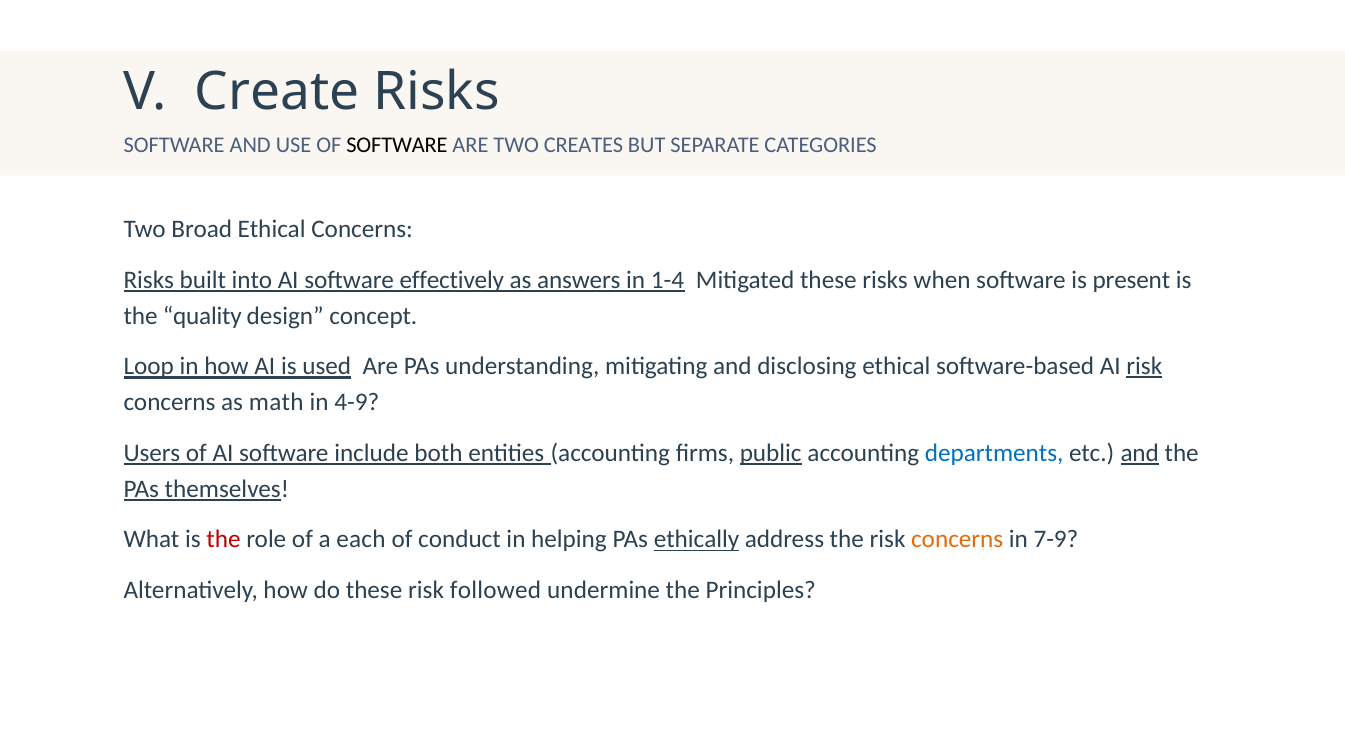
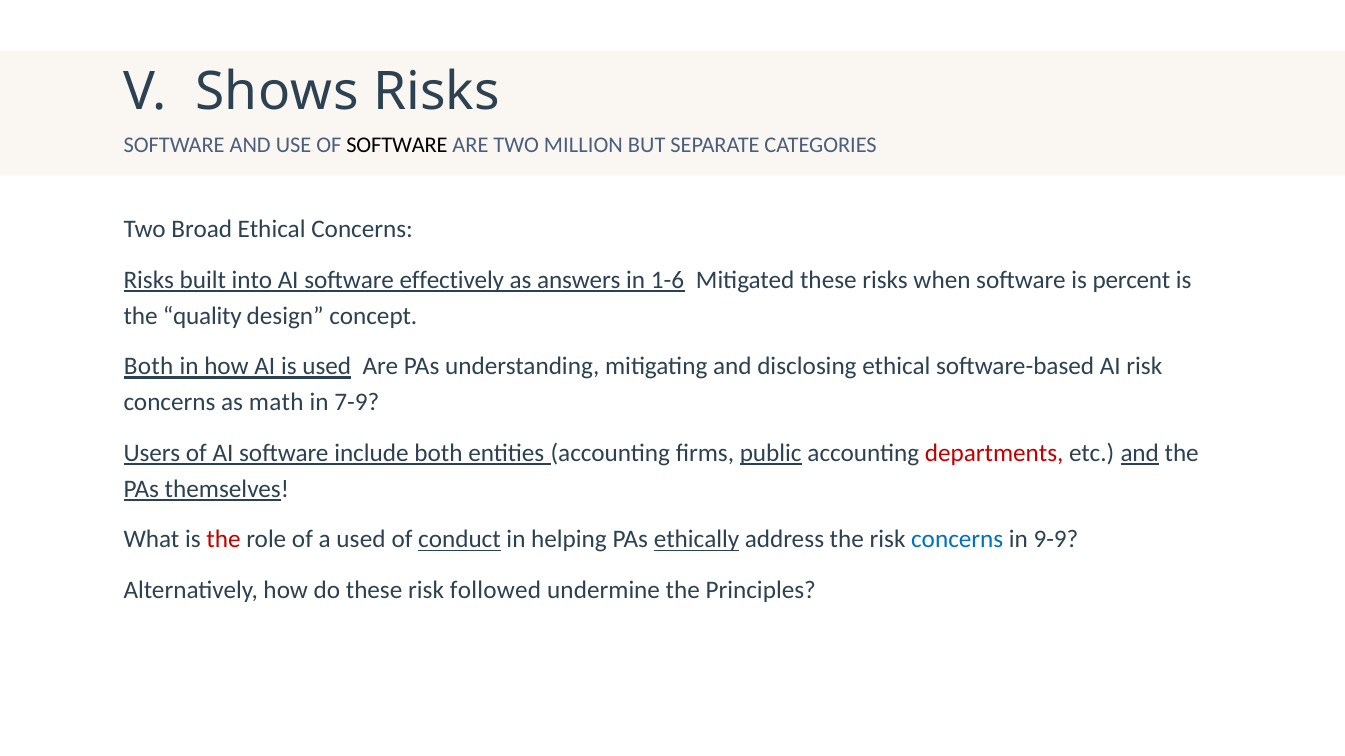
Create: Create -> Shows (277, 92)
CREATES: CREATES -> MILLION (583, 145)
1-4: 1-4 -> 1-6 (667, 280)
present: present -> percent (1131, 280)
Loop: Loop -> Both (149, 367)
risk underline: present -> none (1144, 367)
4-9: 4-9 -> 7-9 (357, 403)
departments colour: blue -> red (994, 453)
a each: each -> used (361, 540)
conduct underline: none -> present (459, 540)
concerns colour: orange -> blue (957, 540)
7-9: 7-9 -> 9-9 (1056, 540)
